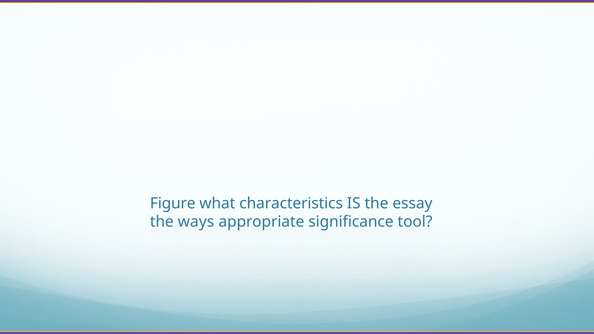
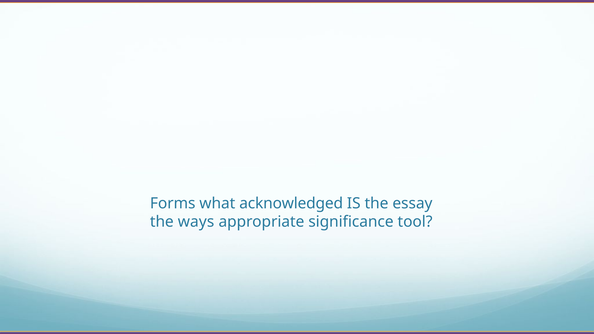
Figure: Figure -> Forms (173, 203)
characteristics: characteristics -> acknowledged (291, 203)
